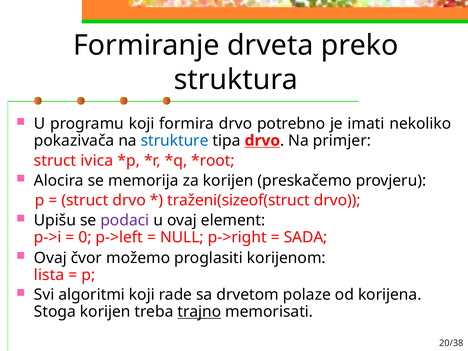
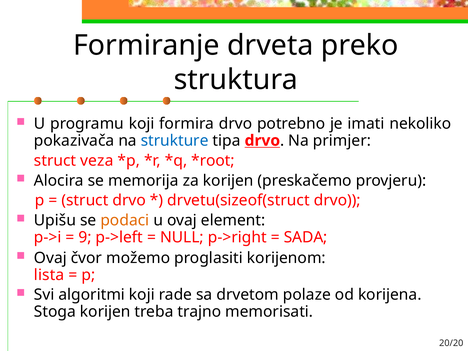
ivica: ivica -> veza (97, 161)
traženi(sizeof(struct: traženi(sizeof(struct -> drvetu(sizeof(struct (238, 200)
podaci colour: purple -> orange (125, 220)
0: 0 -> 9 (85, 237)
trajno underline: present -> none (199, 312)
20/38: 20/38 -> 20/20 (451, 343)
